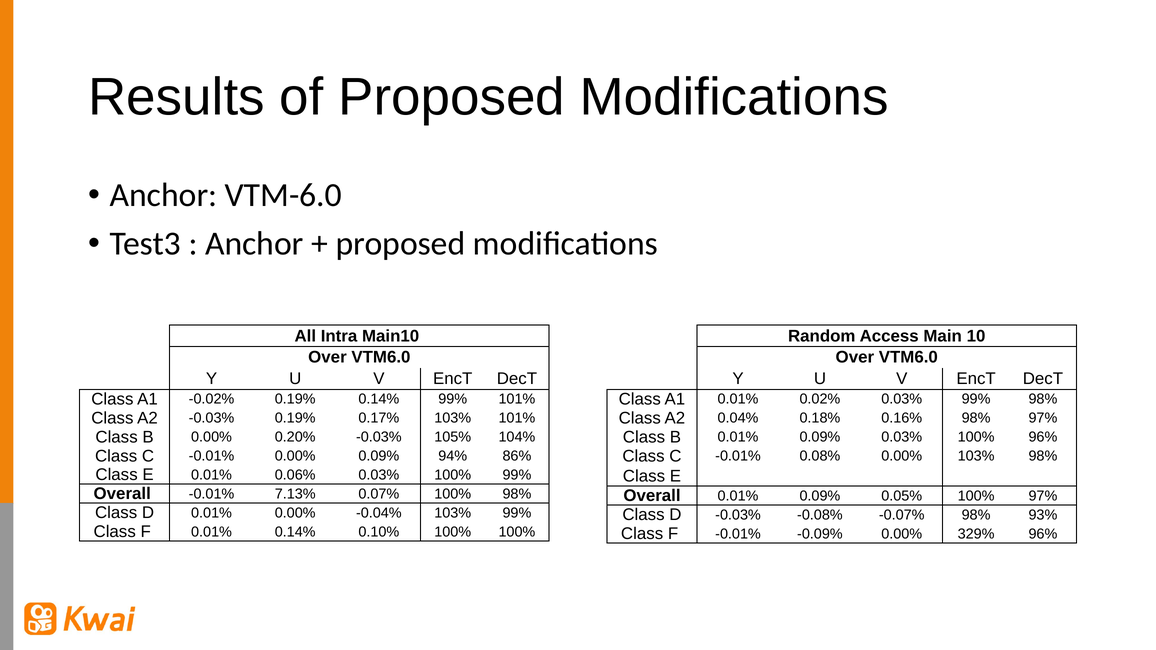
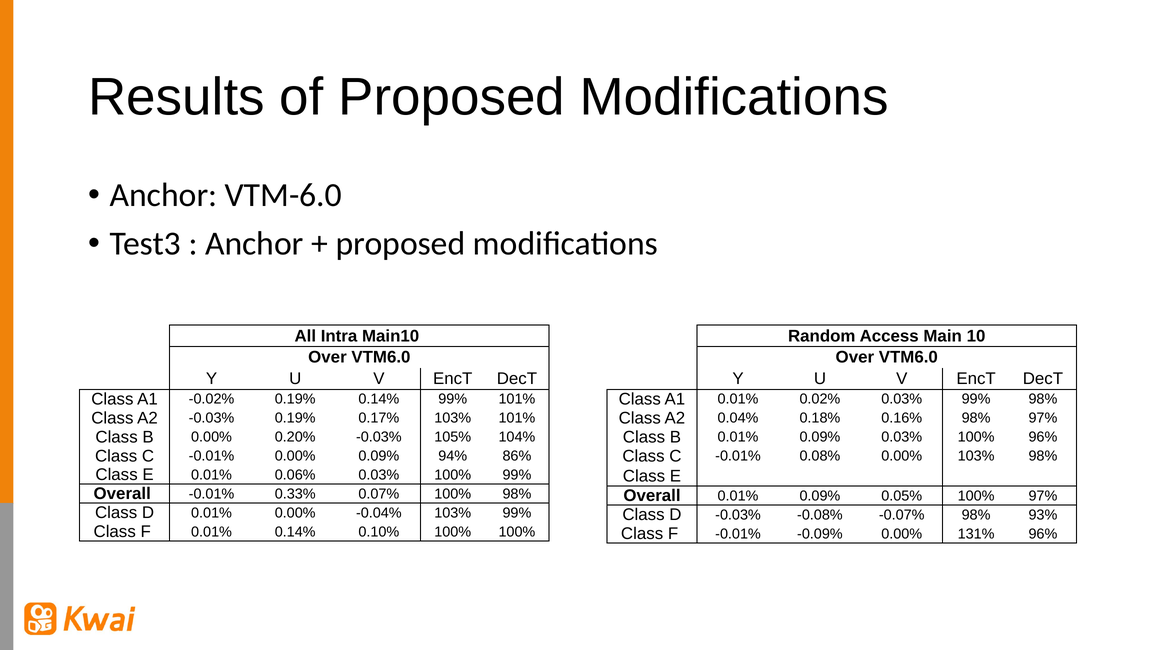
7.13%: 7.13% -> 0.33% (295, 494)
329%: 329% -> 131% (976, 534)
